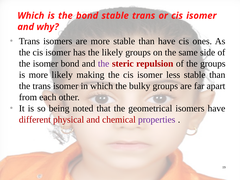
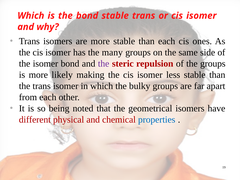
than have: have -> each (167, 41)
the likely: likely -> many (112, 52)
properties colour: purple -> blue (157, 120)
